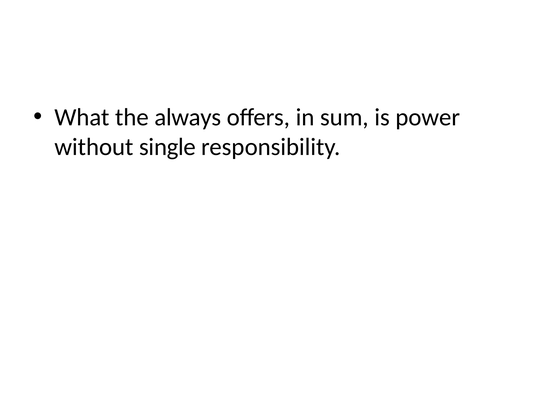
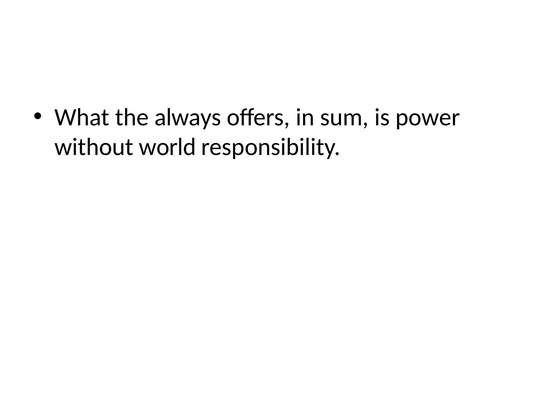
single: single -> world (168, 147)
